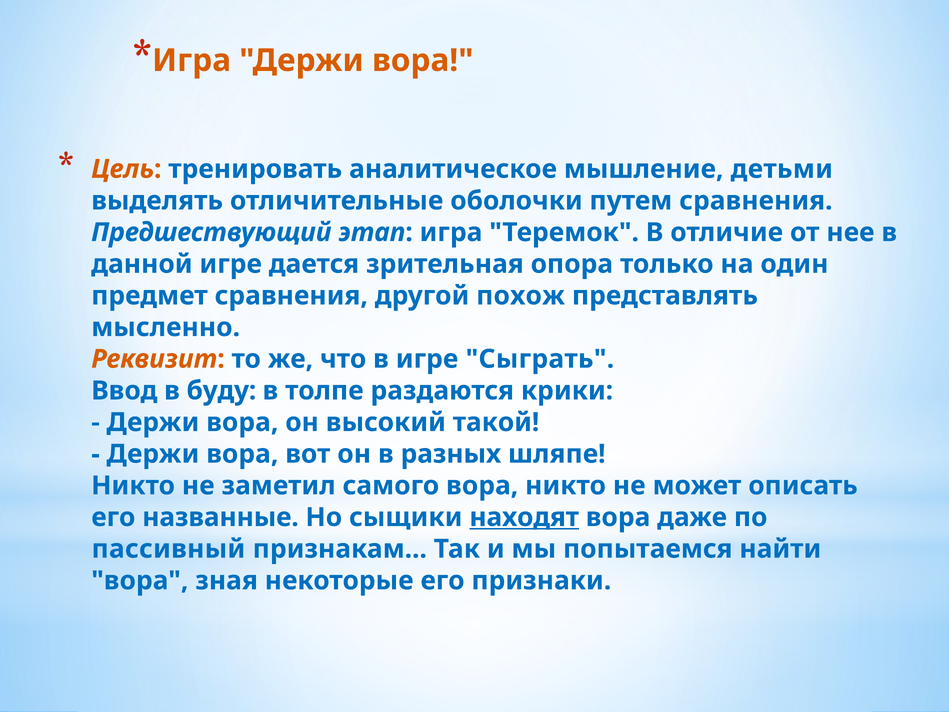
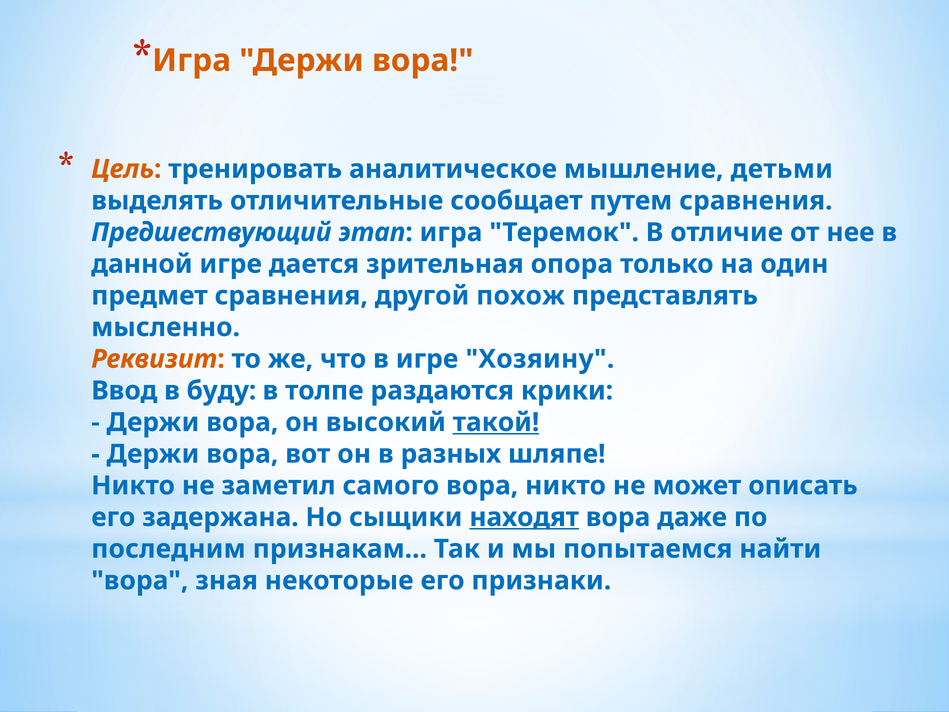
оболочки: оболочки -> сообщает (516, 201)
Сыграть: Сыграть -> Хозяину (540, 359)
такой underline: none -> present (496, 422)
названные: названные -> задержана (220, 517)
пассивный: пассивный -> последним (168, 549)
